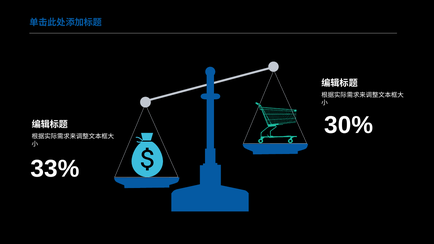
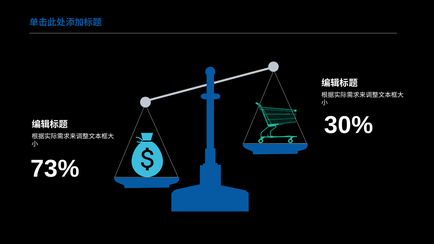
33%: 33% -> 73% (55, 169)
